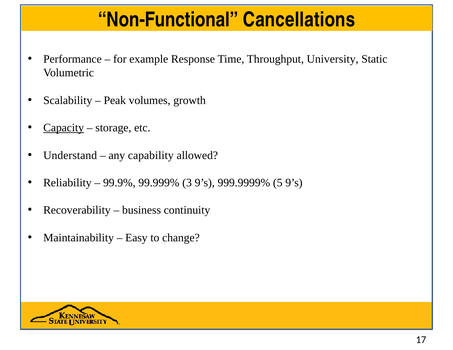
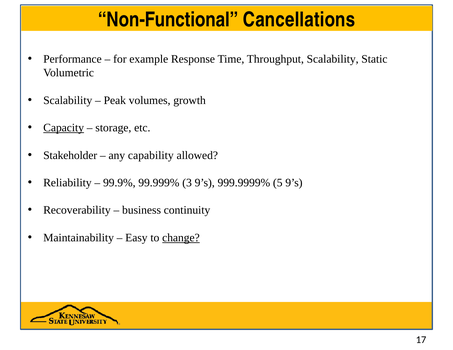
Throughput University: University -> Scalability (333, 59)
Understand: Understand -> Stakeholder (70, 155)
change underline: none -> present (181, 238)
